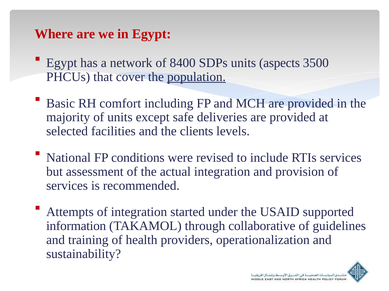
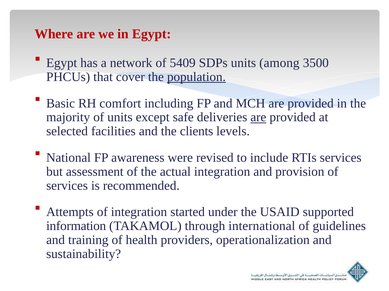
8400: 8400 -> 5409 (183, 63)
aspects: aspects -> among (279, 63)
are underline: none -> present (258, 118)
conditions: conditions -> awareness (138, 158)
collaborative: collaborative -> international (262, 226)
